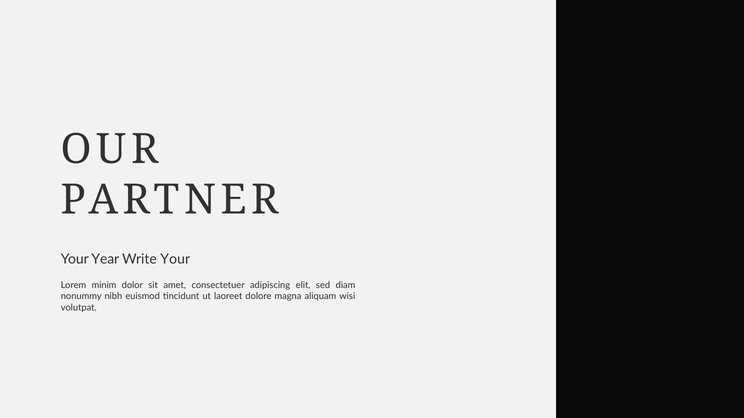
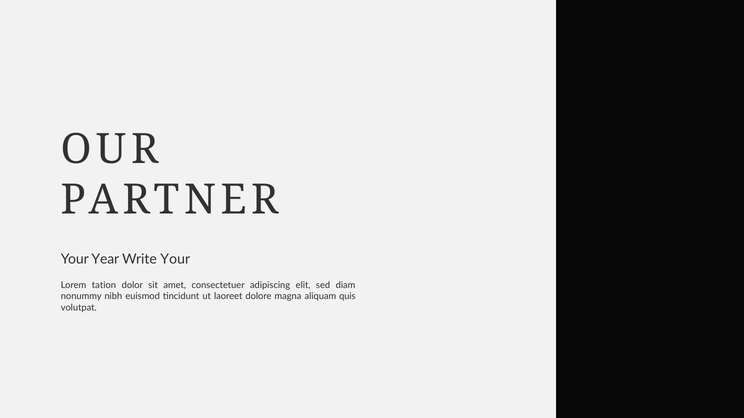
minim: minim -> tation (104, 286)
wisi: wisi -> quis (347, 297)
